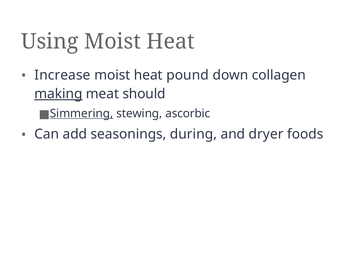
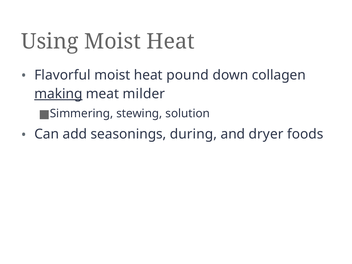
Increase: Increase -> Flavorful (63, 75)
should: should -> milder (144, 94)
Simmering underline: present -> none (82, 113)
ascorbic: ascorbic -> solution (188, 113)
